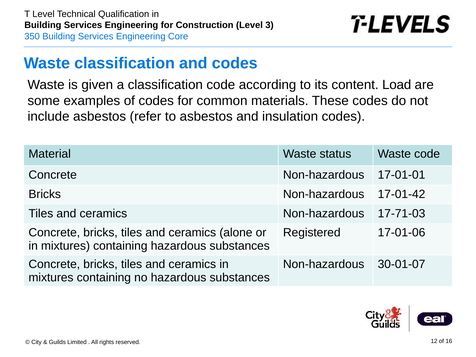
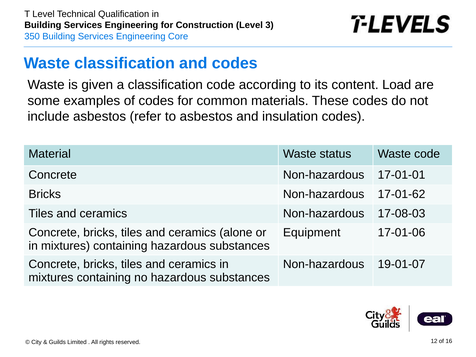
17-01-42: 17-01-42 -> 17-01-62 (401, 194)
17-71-03: 17-71-03 -> 17-08-03 (401, 213)
Registered: Registered -> Equipment (312, 233)
30-01-07: 30-01-07 -> 19-01-07 (401, 264)
